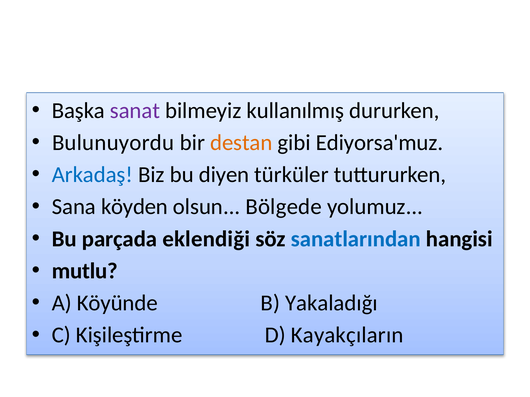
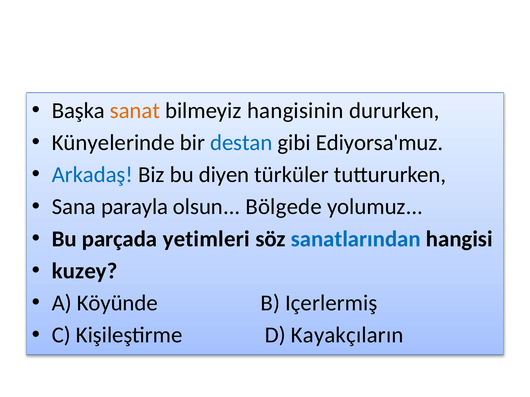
sanat colour: purple -> orange (135, 111)
kullanılmış: kullanılmış -> hangisinin (295, 111)
Bulunuyordu: Bulunuyordu -> Künyelerinde (113, 143)
destan colour: orange -> blue (241, 143)
köyden: köyden -> parayla (134, 207)
eklendiği: eklendiği -> yetimleri (206, 239)
mutlu: mutlu -> kuzey (85, 271)
Yakaladığı: Yakaladığı -> Içerlermiş (331, 303)
